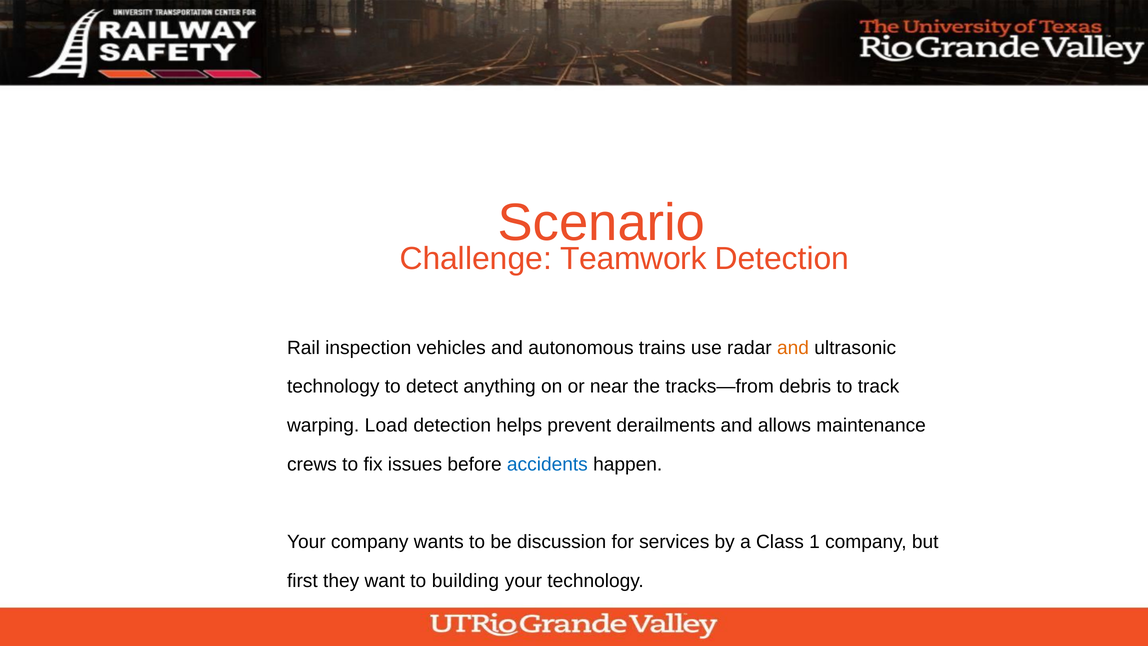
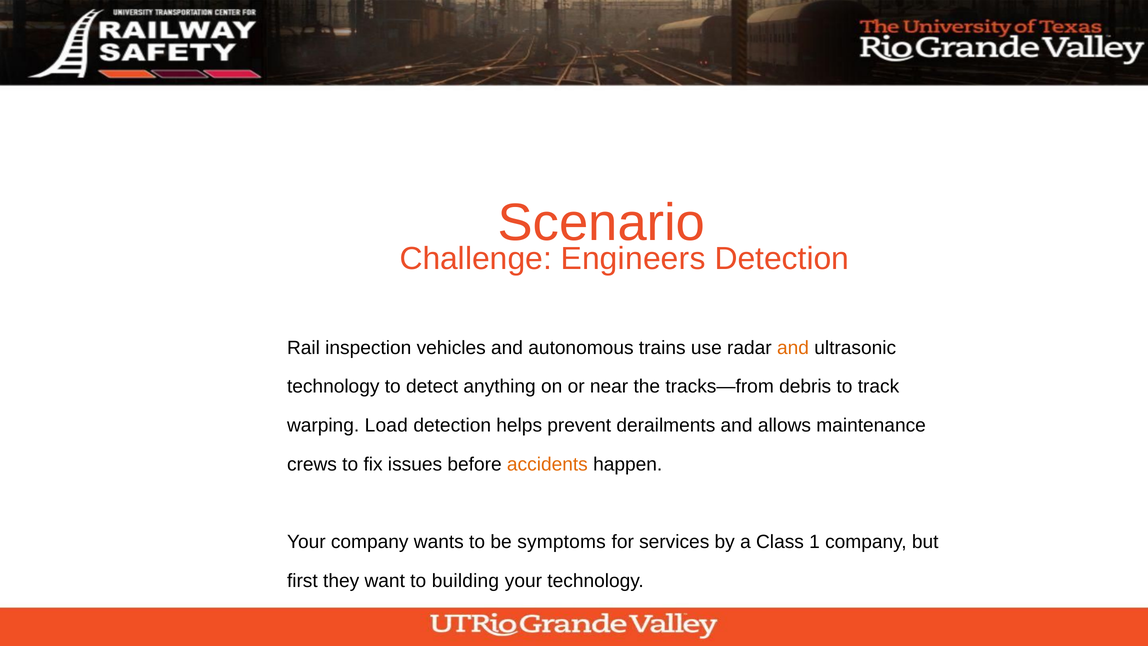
Teamwork: Teamwork -> Engineers (633, 259)
accidents colour: blue -> orange (547, 464)
discussion: discussion -> symptoms (562, 542)
